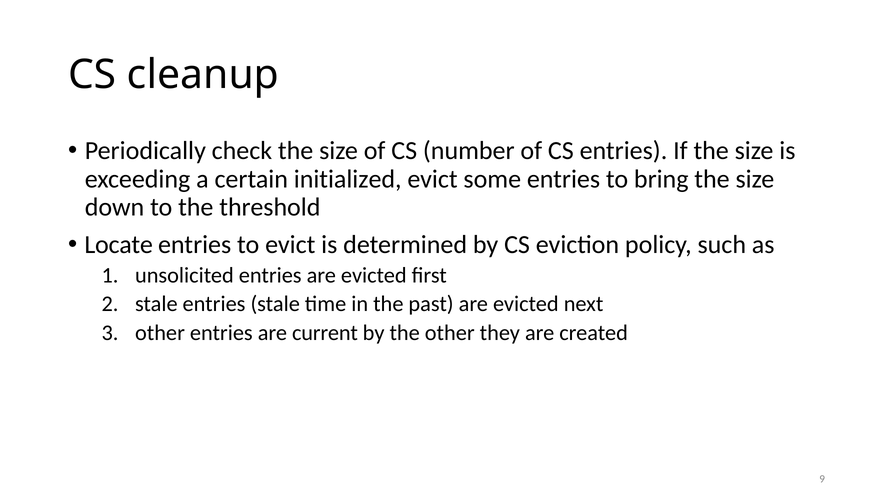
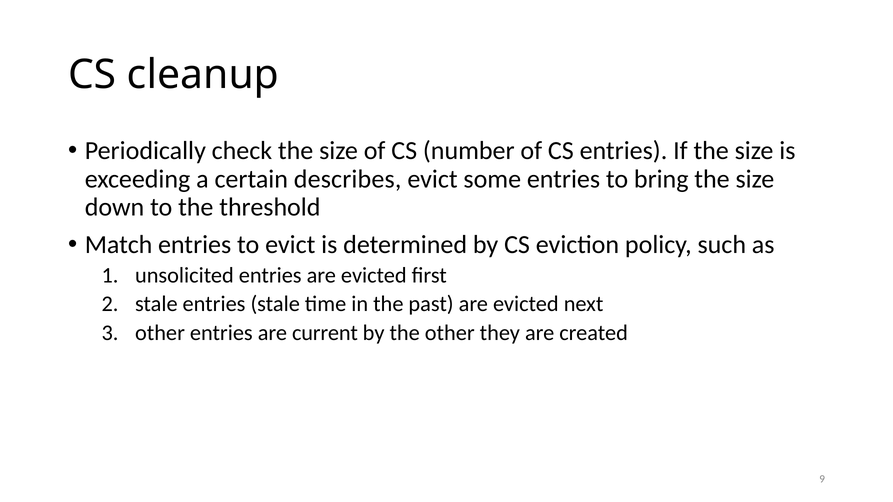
initialized: initialized -> describes (348, 179)
Locate: Locate -> Match (119, 245)
